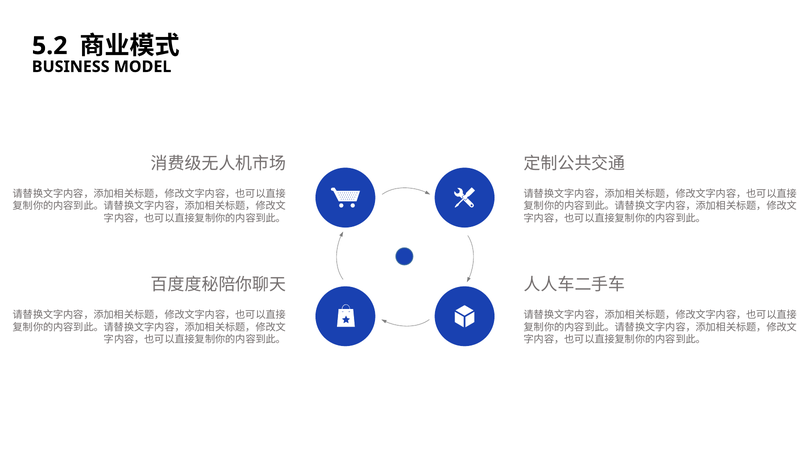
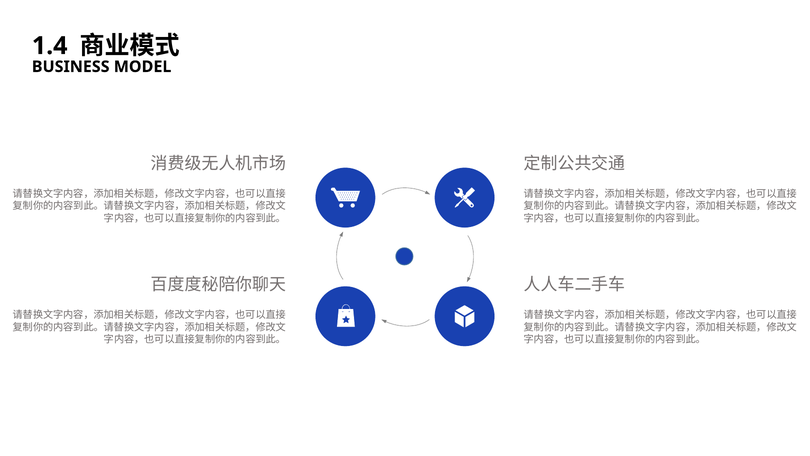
5.2: 5.2 -> 1.4 (50, 46)
